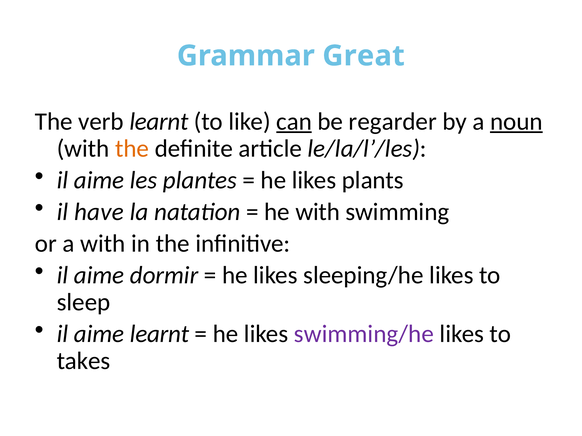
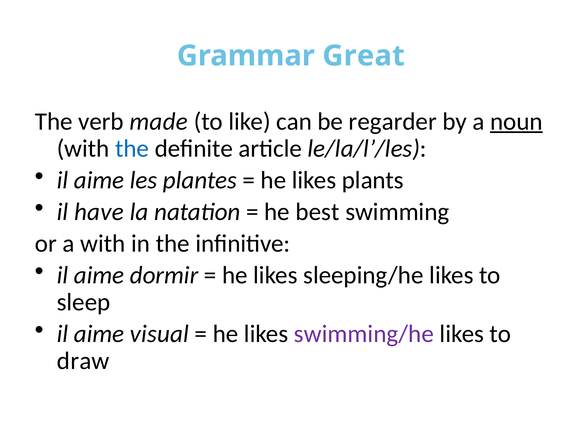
verb learnt: learnt -> made (159, 122)
can underline: present -> none (294, 122)
the colour: orange -> blue (132, 149)
he with: with -> best (318, 212)
aime learnt: learnt -> visual (159, 334)
takes: takes -> draw (83, 361)
